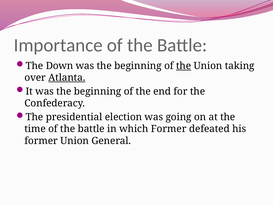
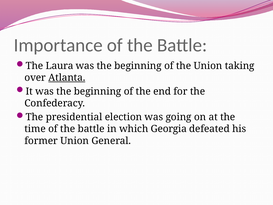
Down: Down -> Laura (60, 66)
the underline: present -> none (184, 66)
which Former: Former -> Georgia (169, 129)
